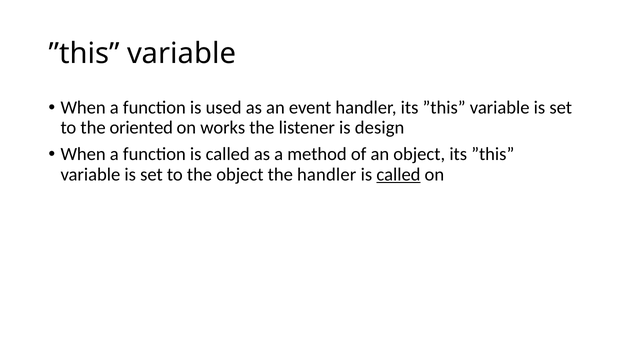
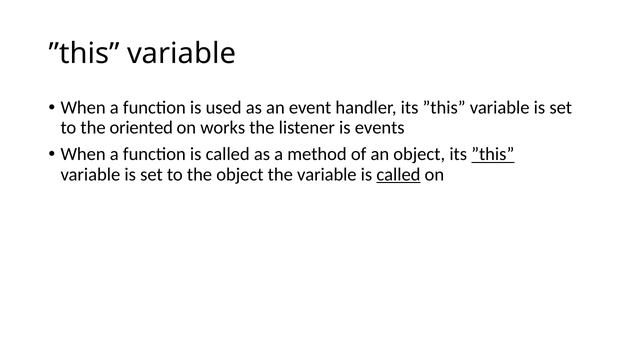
design: design -> events (380, 128)
”this underline: none -> present (493, 154)
the handler: handler -> variable (327, 175)
